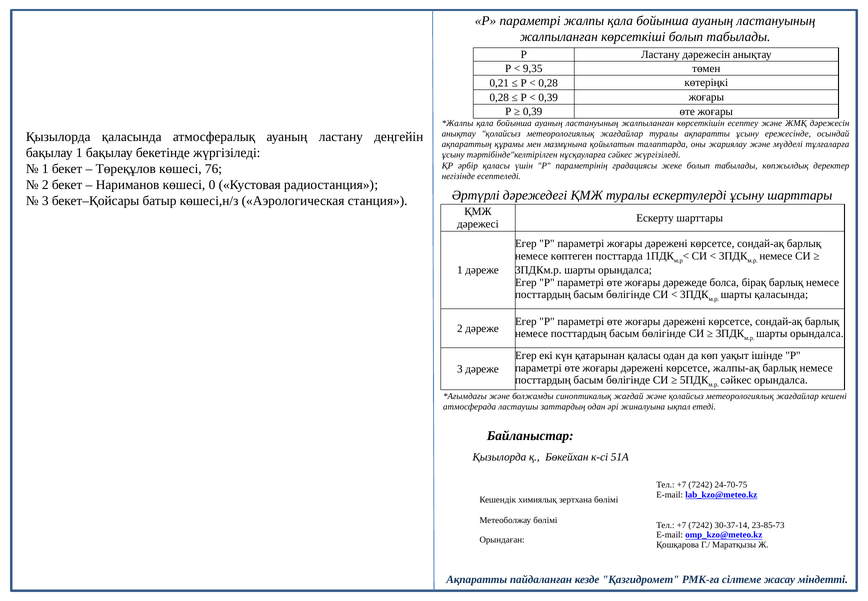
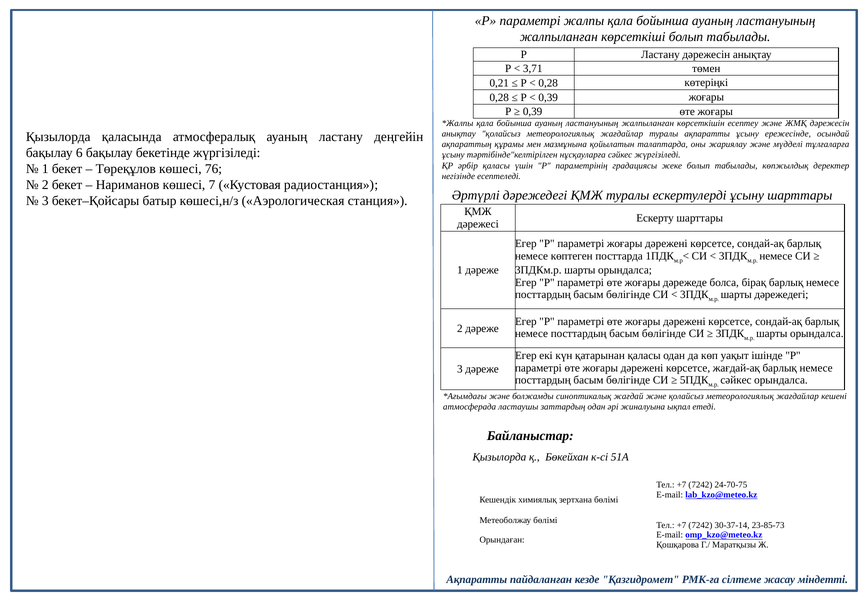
9,35: 9,35 -> 3,71 (533, 69)
бақылау 1: 1 -> 6 (79, 153)
0: 0 -> 7 (212, 185)
шарты қаласында: қаласында -> дәрежедегі (781, 295)
жалпы-ақ: жалпы-ақ -> жағдай-ақ (736, 368)
